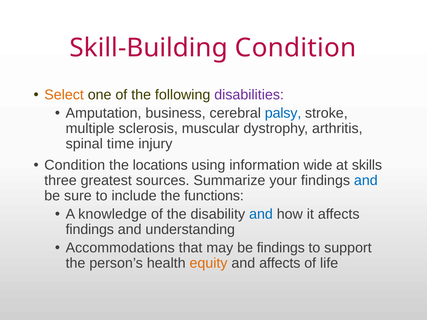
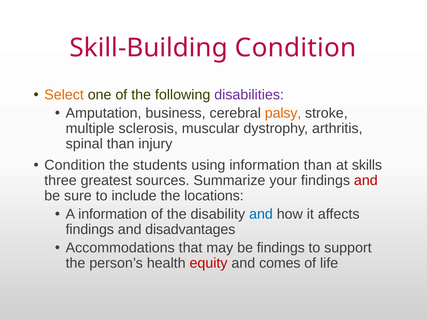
palsy colour: blue -> orange (283, 113)
spinal time: time -> than (121, 144)
locations: locations -> students (160, 165)
information wide: wide -> than (318, 165)
and colour: blue -> red (366, 181)
functions: functions -> locations (214, 196)
A knowledge: knowledge -> information (113, 214)
understanding: understanding -> disadvantages (190, 230)
equity colour: orange -> red (209, 263)
and affects: affects -> comes (280, 263)
